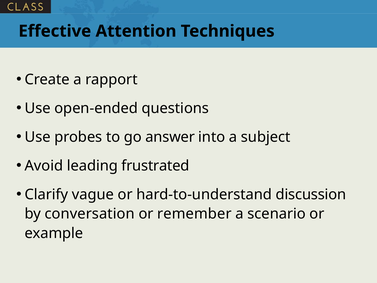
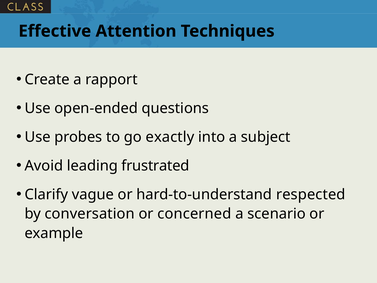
answer: answer -> exactly (170, 137)
discussion: discussion -> respected (311, 194)
remember: remember -> concerned (194, 214)
